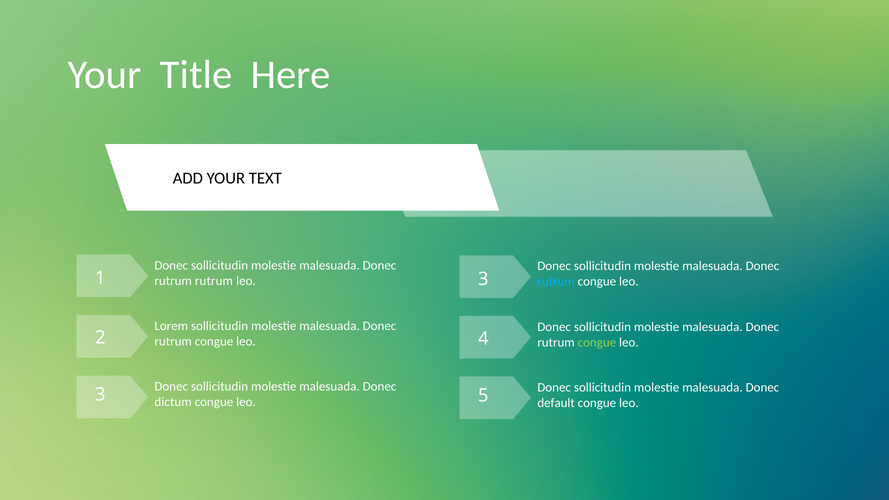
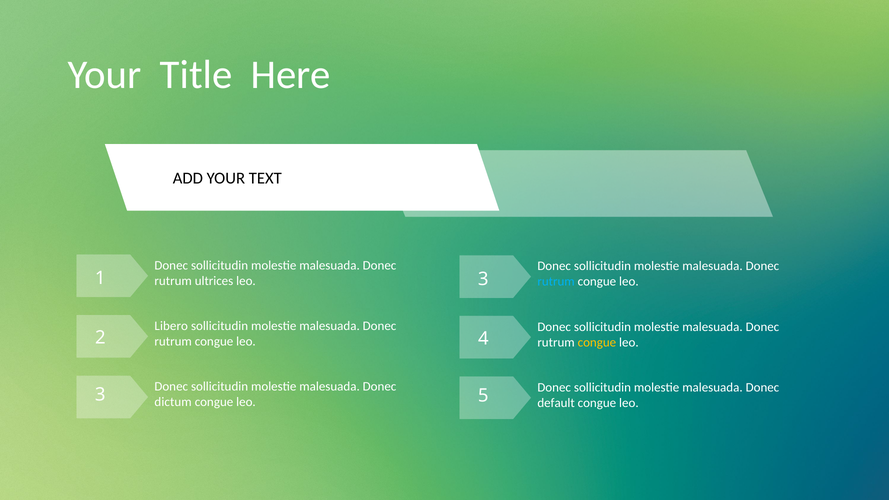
rutrum rutrum: rutrum -> ultrices (214, 281)
Lorem: Lorem -> Libero (171, 326)
congue colour: light green -> yellow (597, 342)
